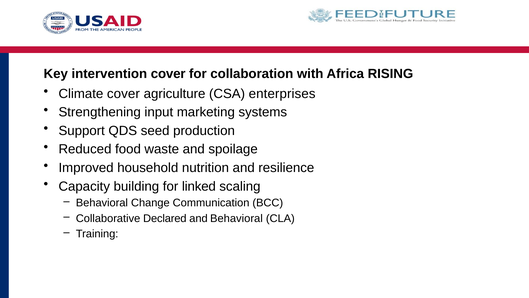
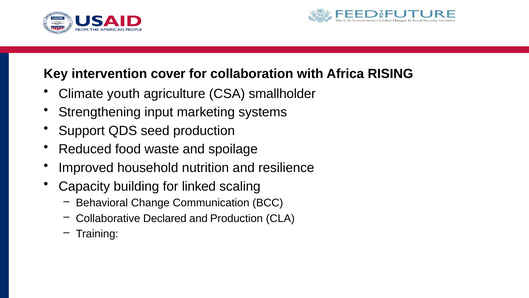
Climate cover: cover -> youth (123, 94)
enterprises: enterprises -> smallholder (282, 94)
and Behavioral: Behavioral -> Production (237, 218)
